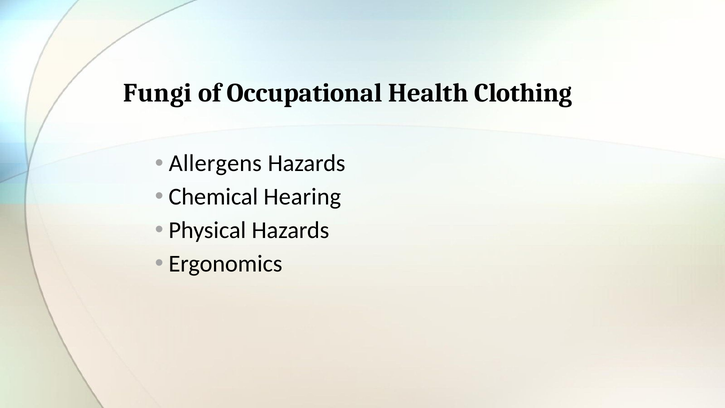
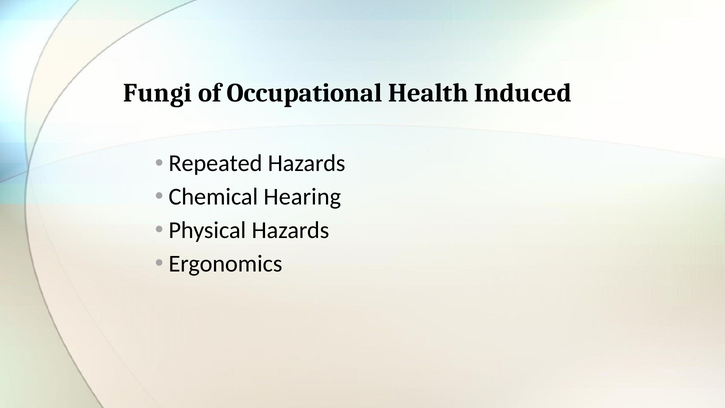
Clothing: Clothing -> Induced (523, 93)
Allergens: Allergens -> Repeated (215, 163)
